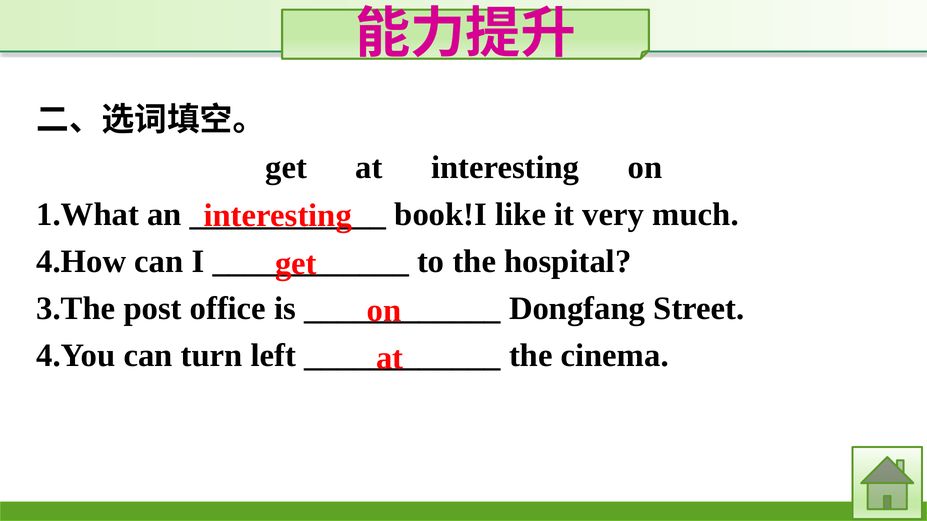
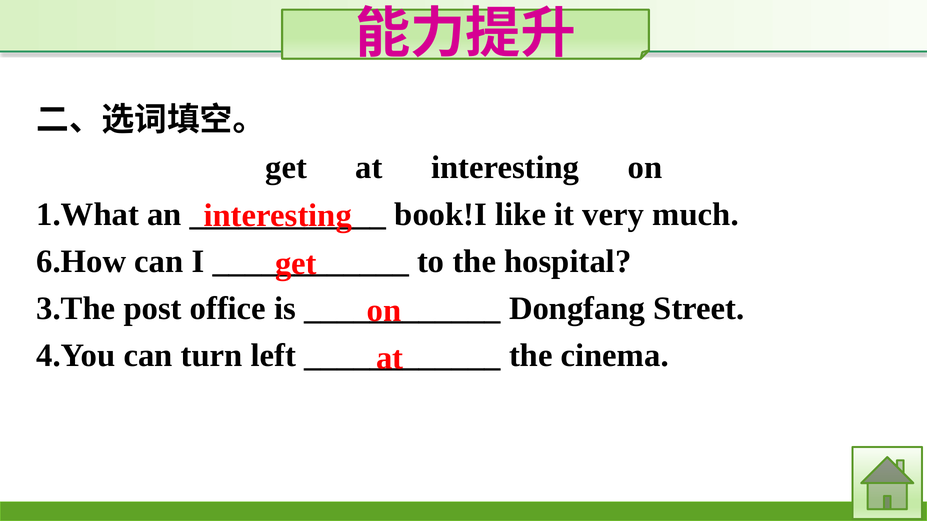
4.How: 4.How -> 6.How (81, 262)
